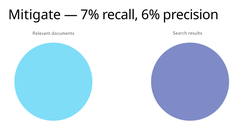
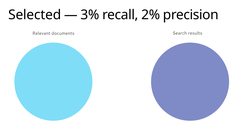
Mitigate: Mitigate -> Selected (35, 15)
7%: 7% -> 3% (90, 15)
6%: 6% -> 2% (151, 15)
